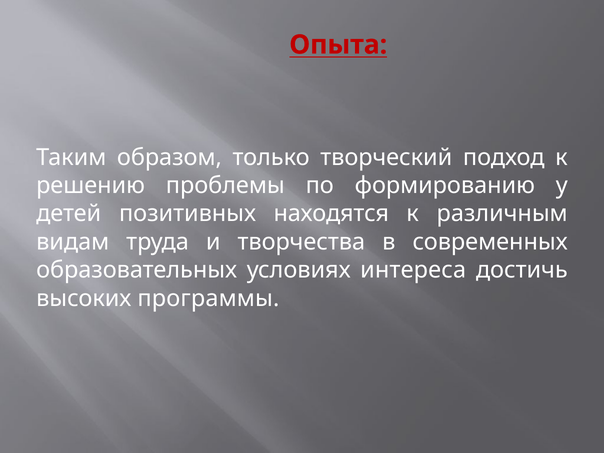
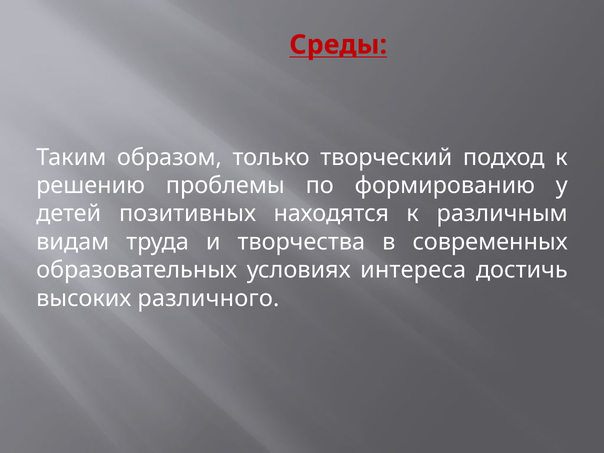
Опыта: Опыта -> Среды (338, 45)
программы: программы -> различного (208, 298)
